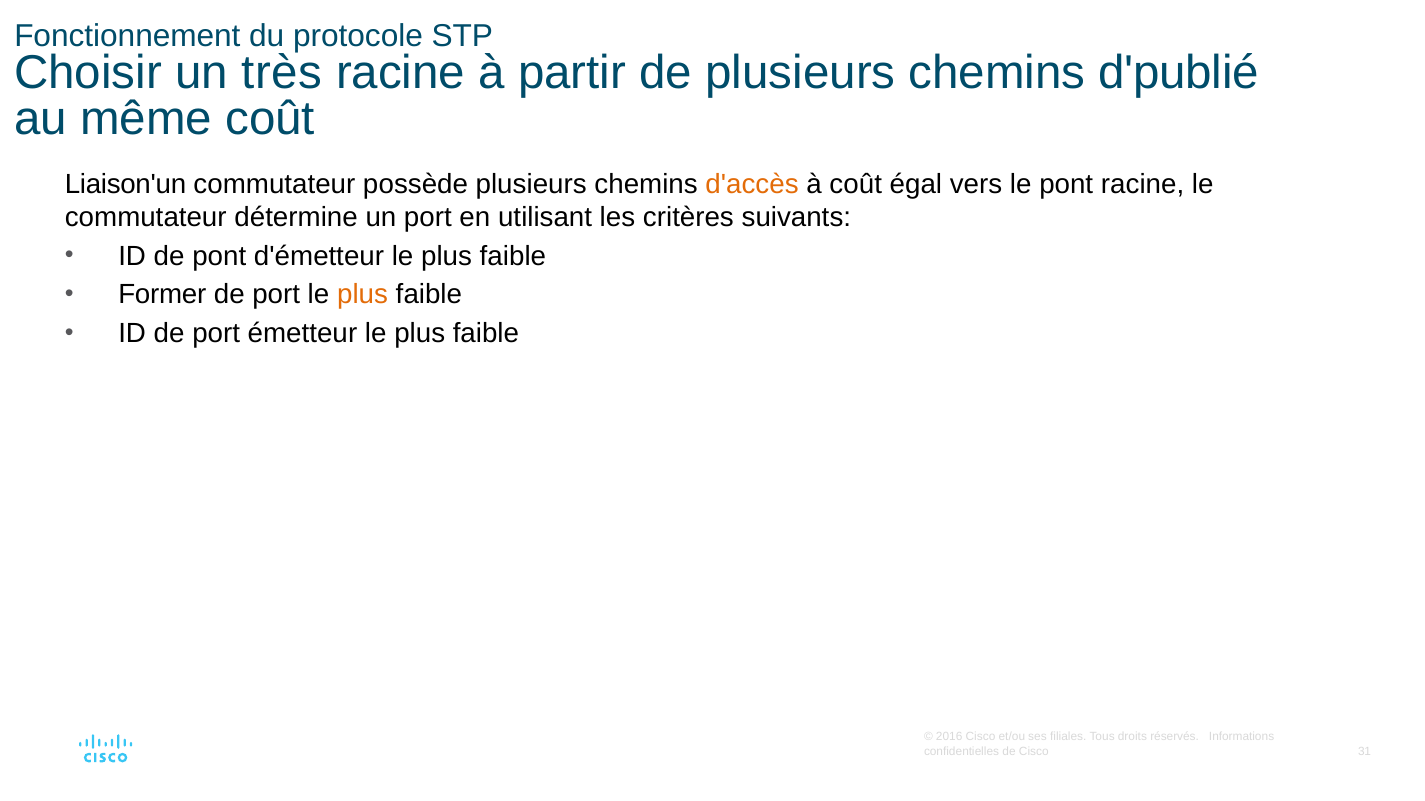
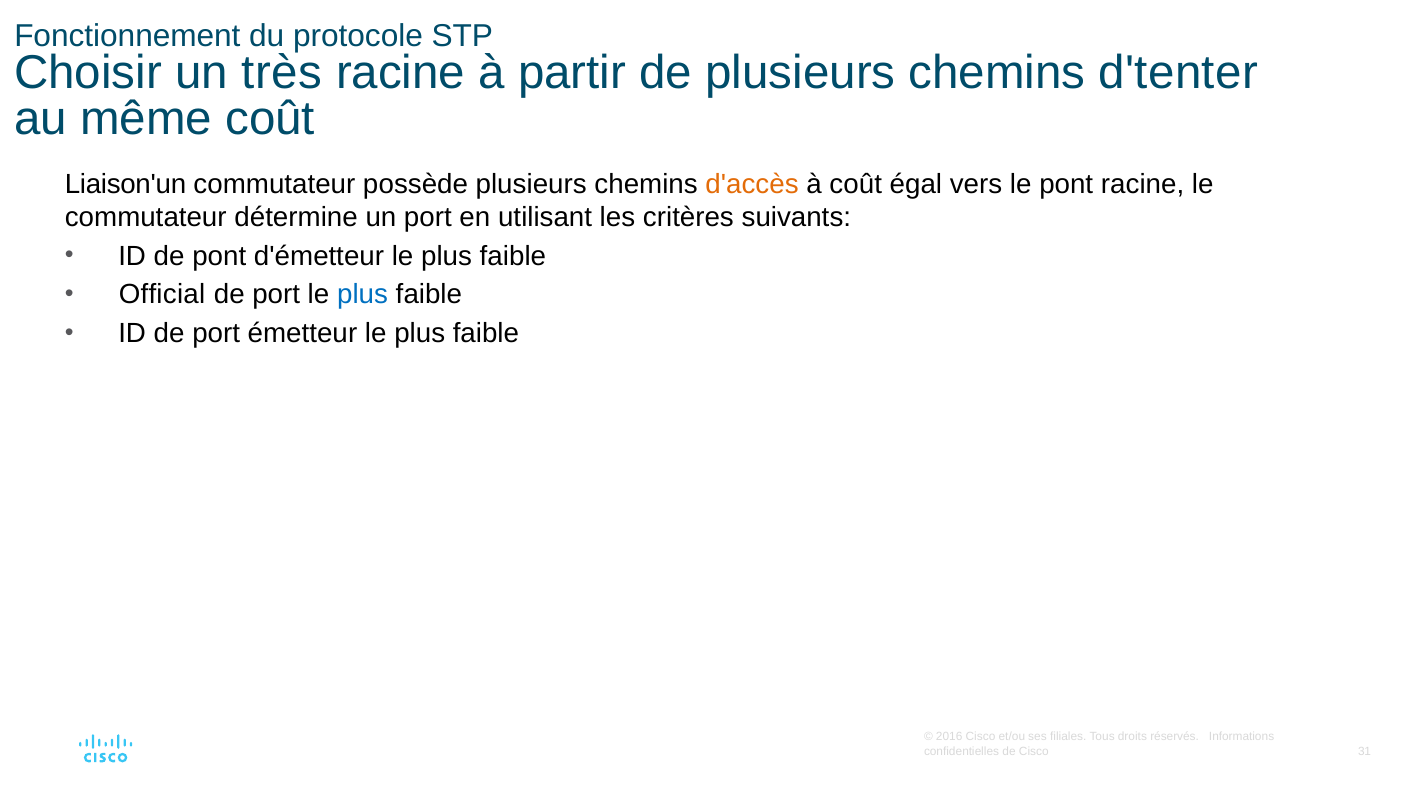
d'publié: d'publié -> d'tenter (1178, 73)
Former: Former -> Official (162, 295)
plus colour: orange -> blue (363, 295)
